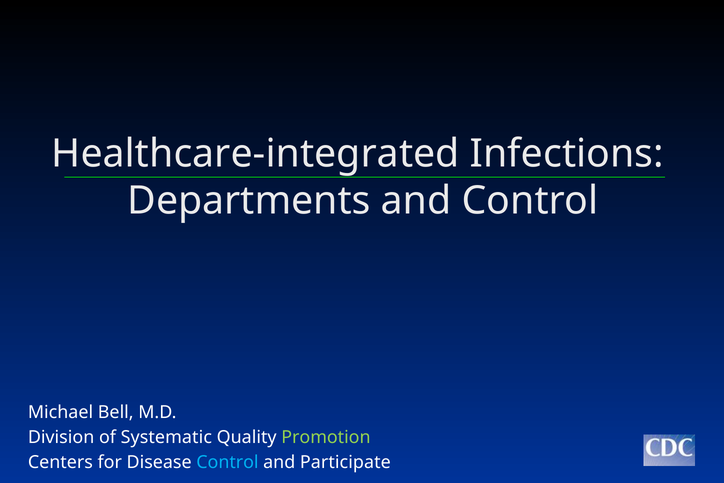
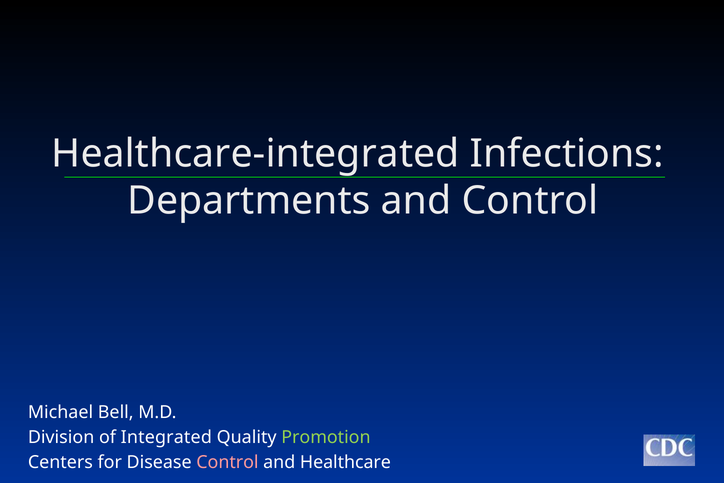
Systematic: Systematic -> Integrated (166, 437)
Control colour: light blue -> pink (227, 462)
Participate: Participate -> Healthcare (345, 462)
